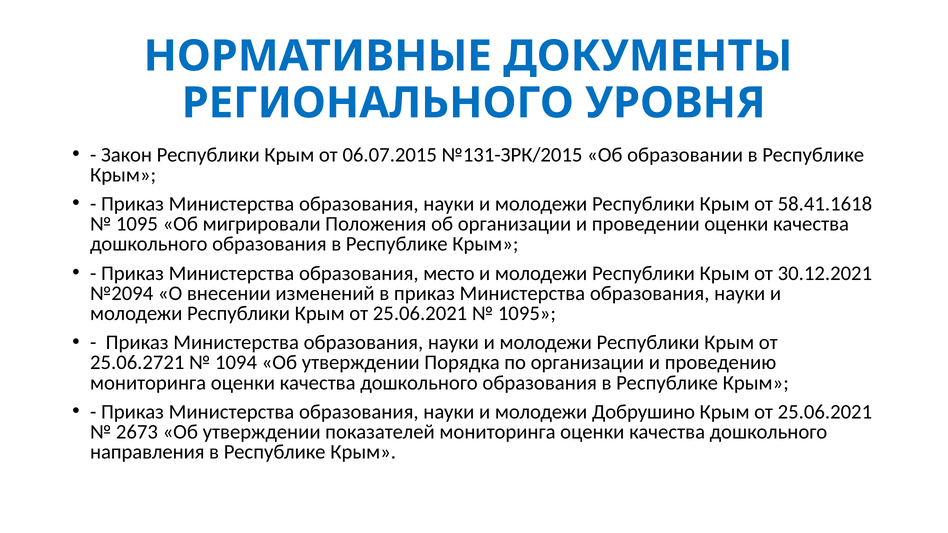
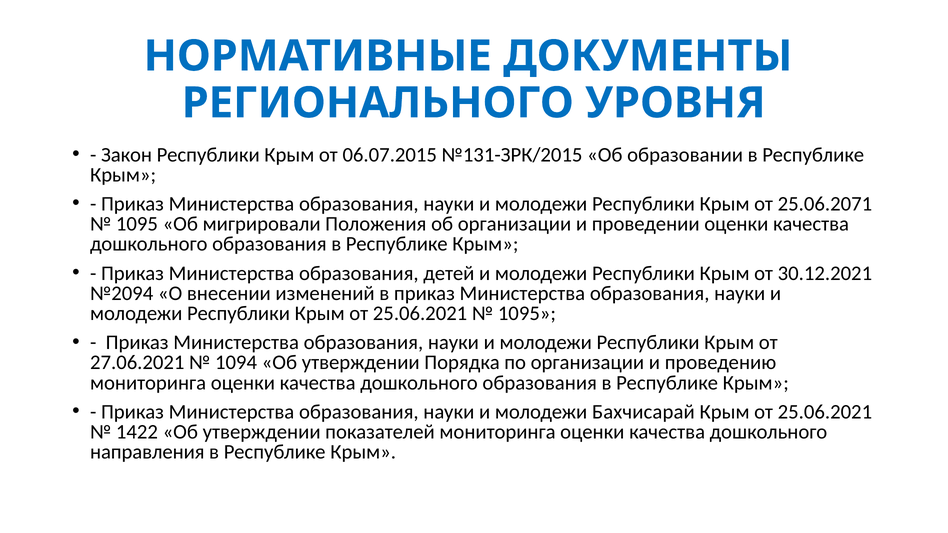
58.41.1618: 58.41.1618 -> 25.06.2071 (825, 204)
место: место -> детей (449, 273)
25.06.2721: 25.06.2721 -> 27.06.2021 (137, 363)
Добрушино: Добрушино -> Бахчисарай (643, 412)
2673: 2673 -> 1422 (137, 432)
